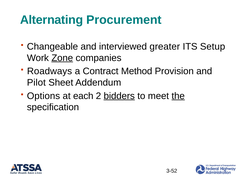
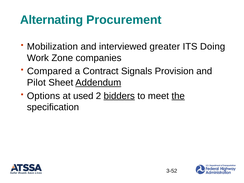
Changeable: Changeable -> Mobilization (52, 46)
Setup: Setup -> Doing (213, 46)
Zone underline: present -> none (62, 58)
Roadways: Roadways -> Compared (50, 71)
Method: Method -> Signals (137, 71)
Addendum underline: none -> present (98, 83)
each: each -> used (83, 96)
